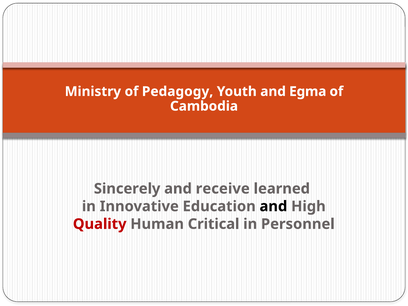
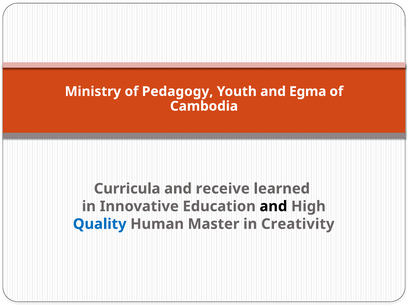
Sincerely: Sincerely -> Curricula (127, 189)
Quality colour: red -> blue (100, 224)
Critical: Critical -> Master (214, 224)
Personnel: Personnel -> Creativity (298, 224)
